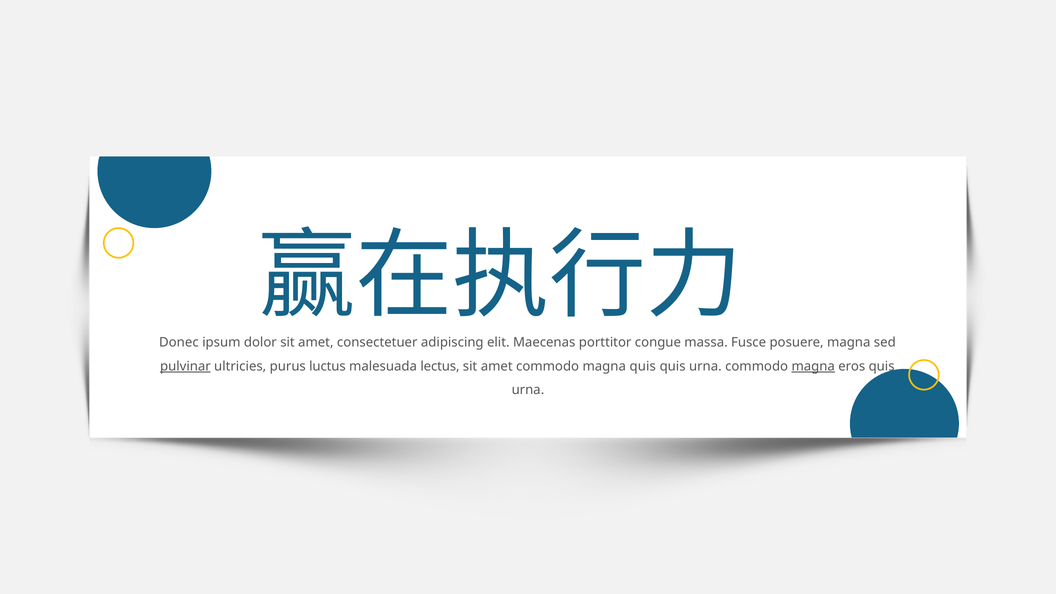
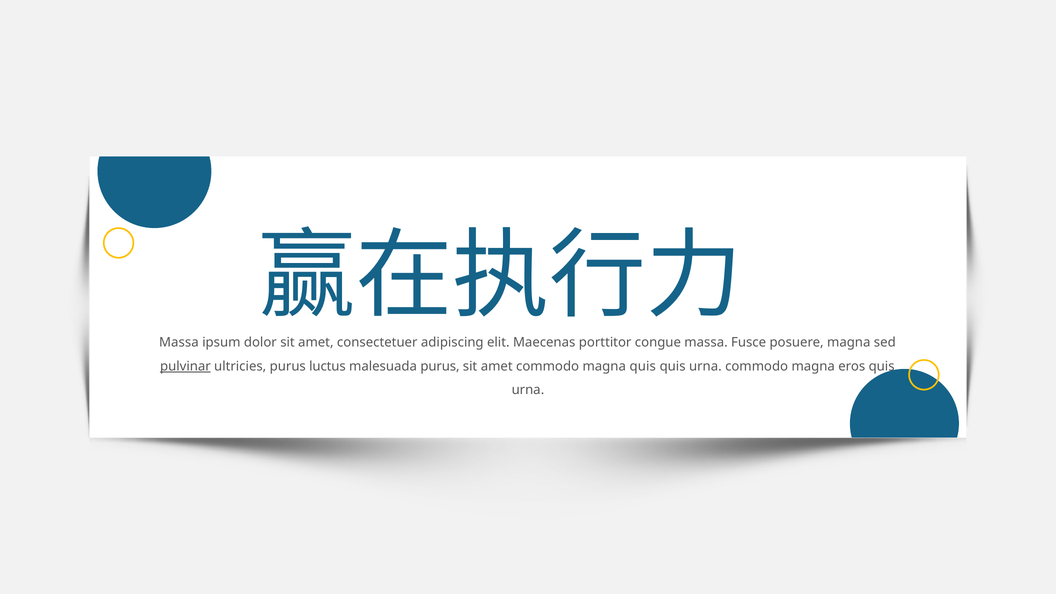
Donec: Donec -> Massa (179, 343)
malesuada lectus: lectus -> purus (440, 366)
magna underline: present -> none (813, 366)
